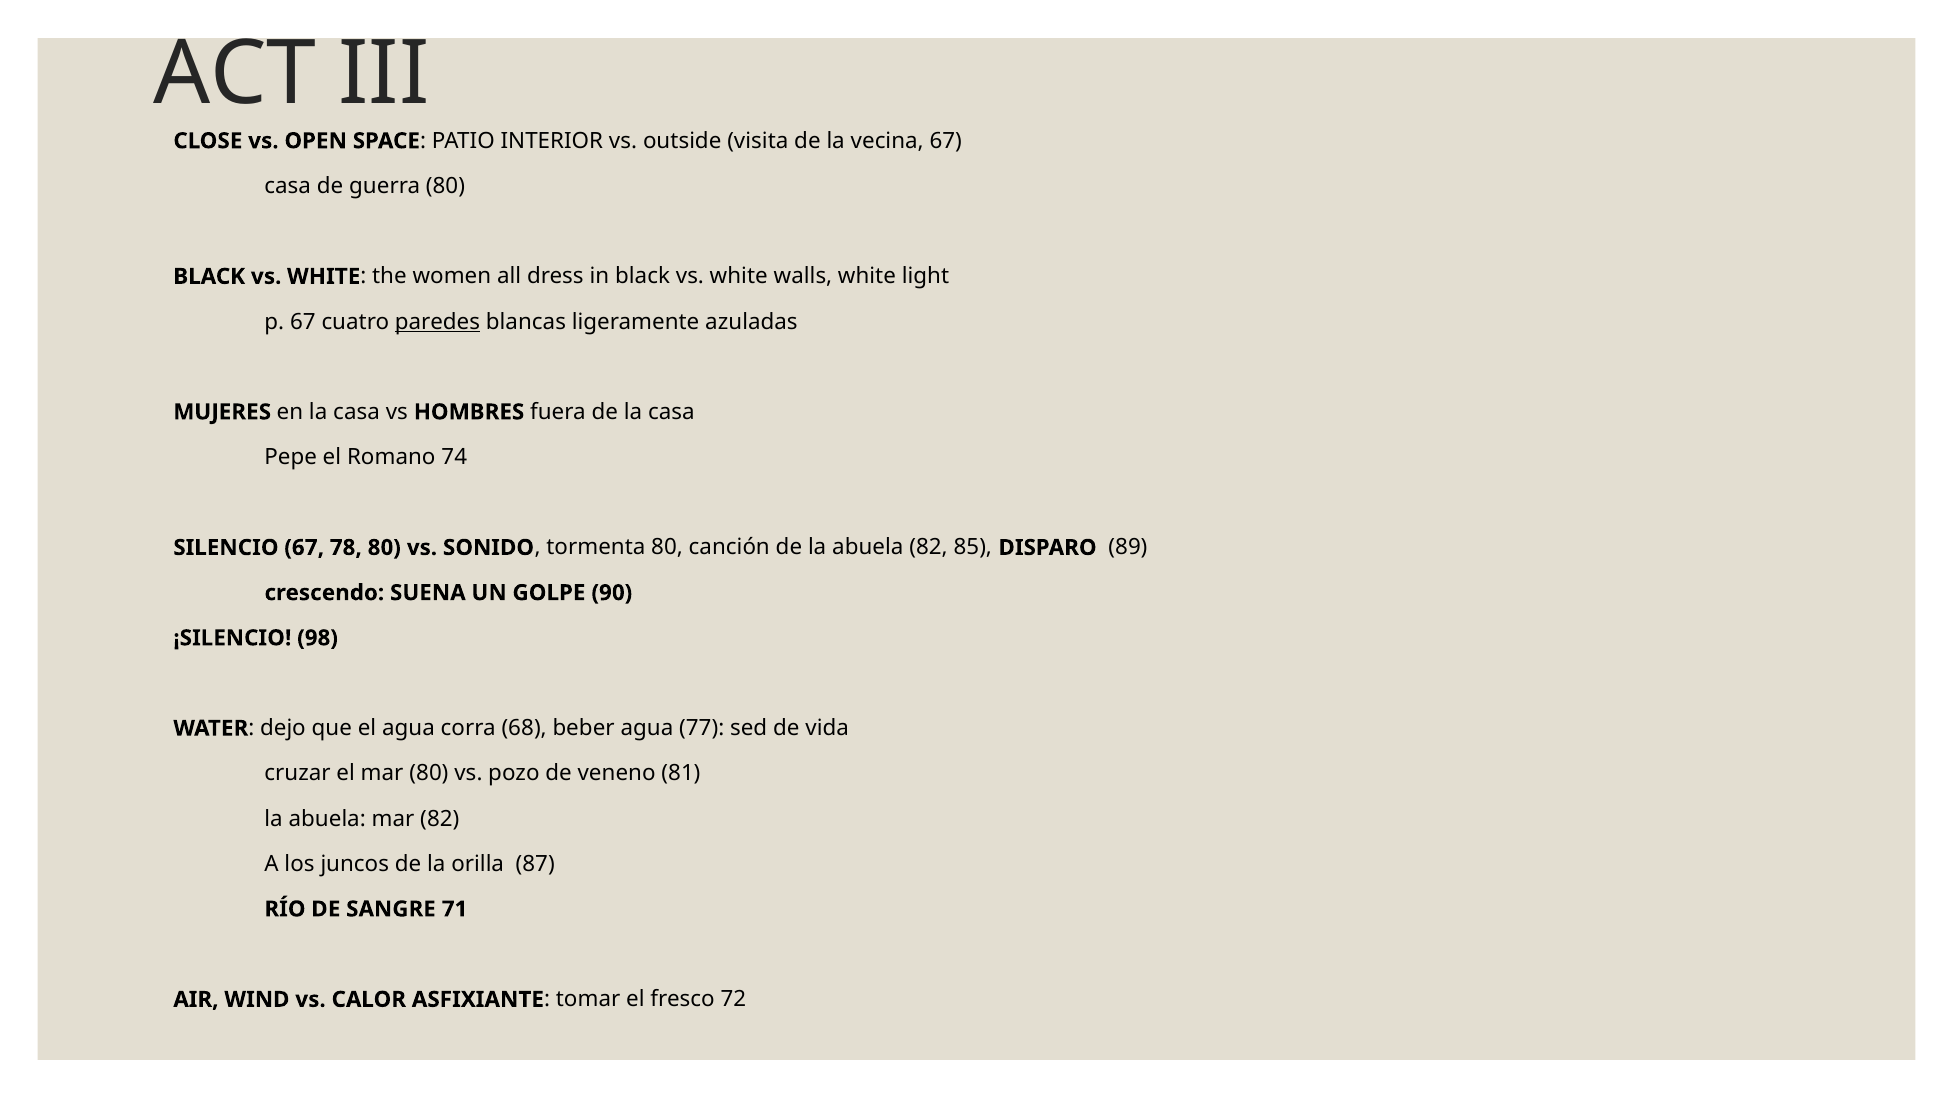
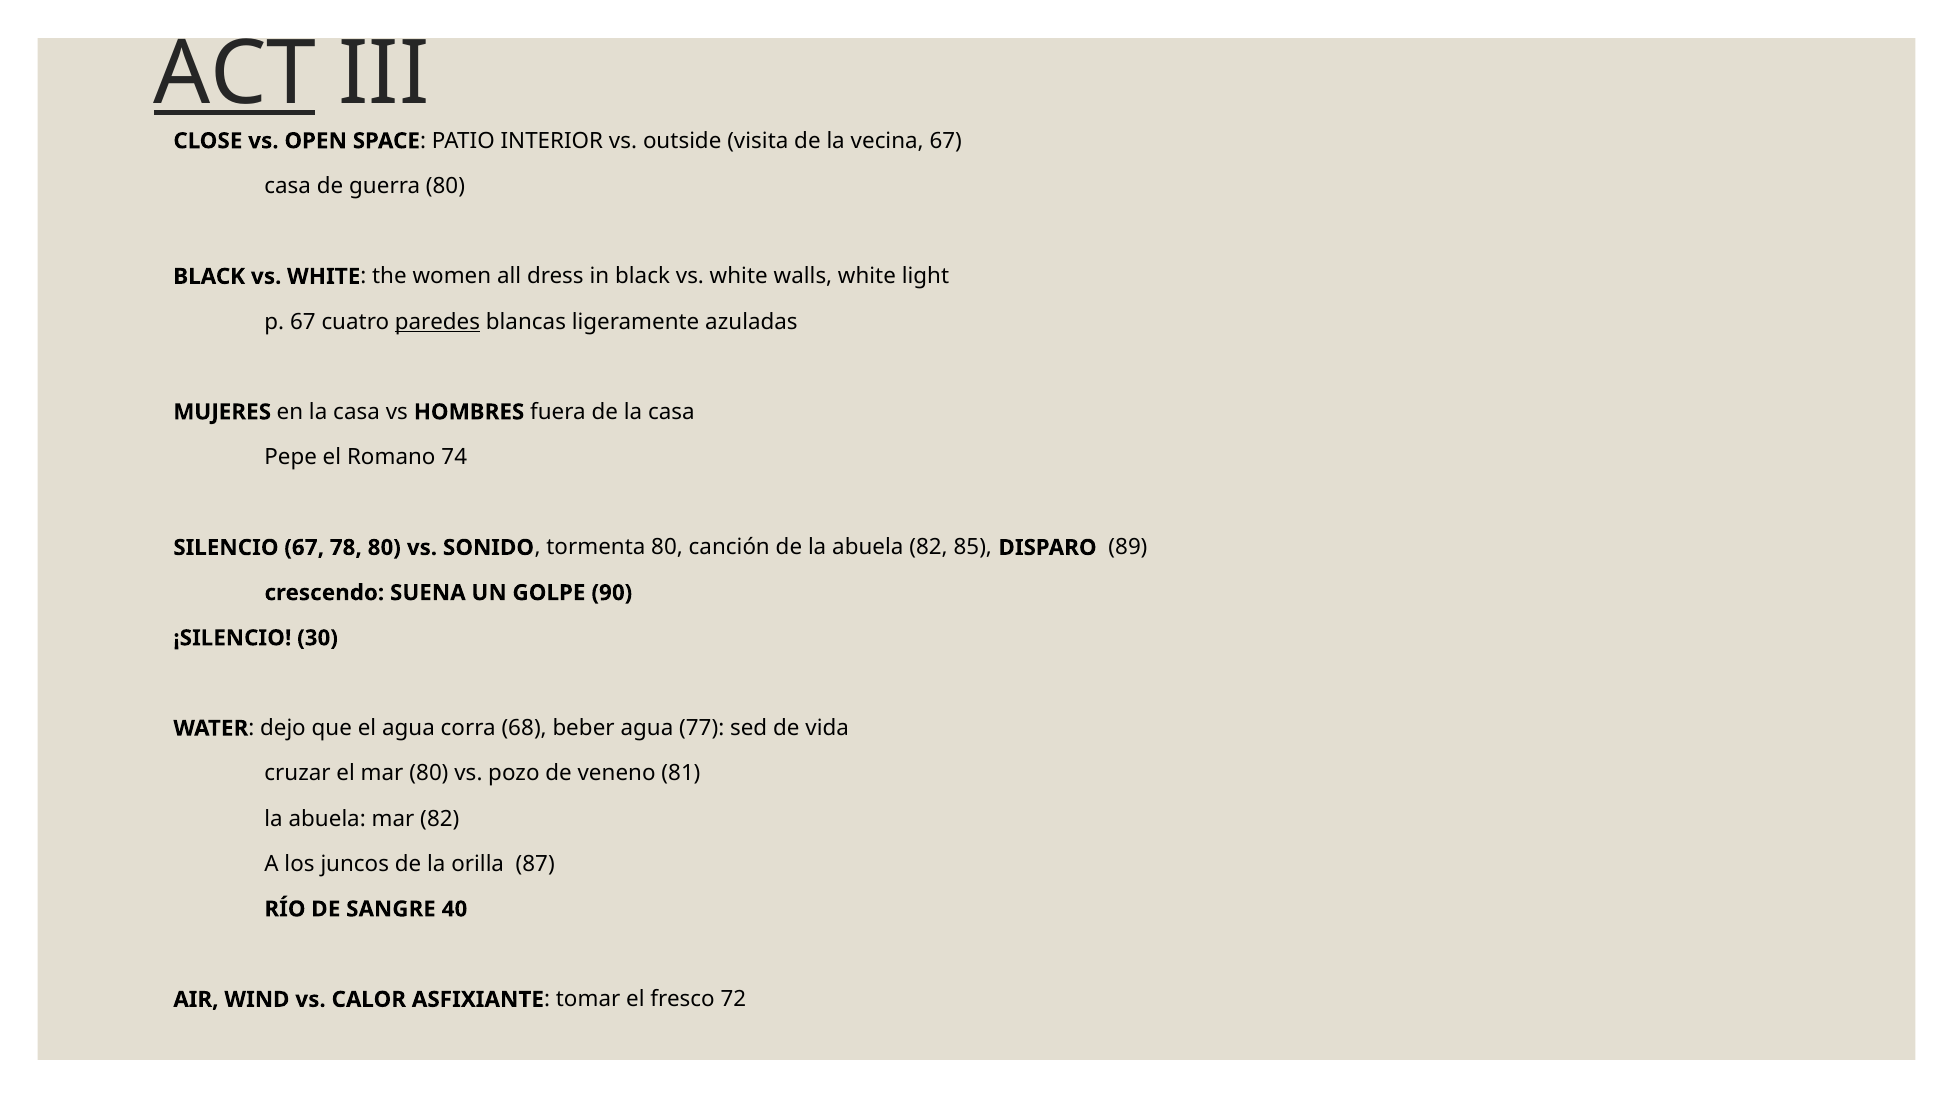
ACT underline: none -> present (235, 74)
98: 98 -> 30 (318, 638)
71: 71 -> 40 (455, 910)
